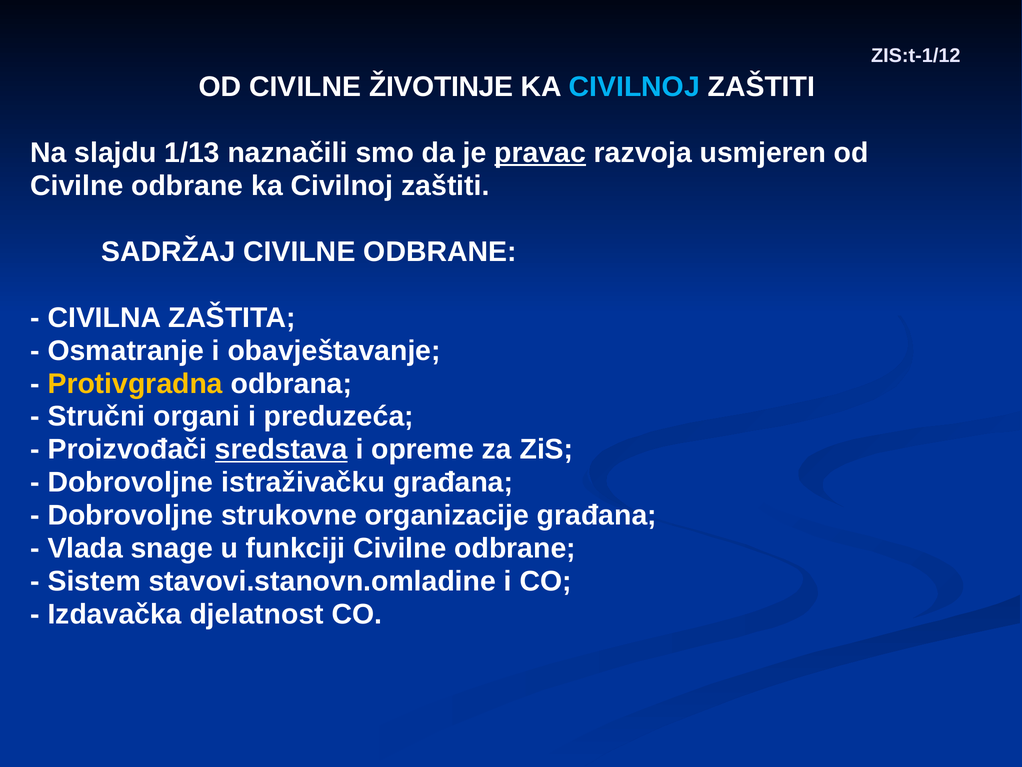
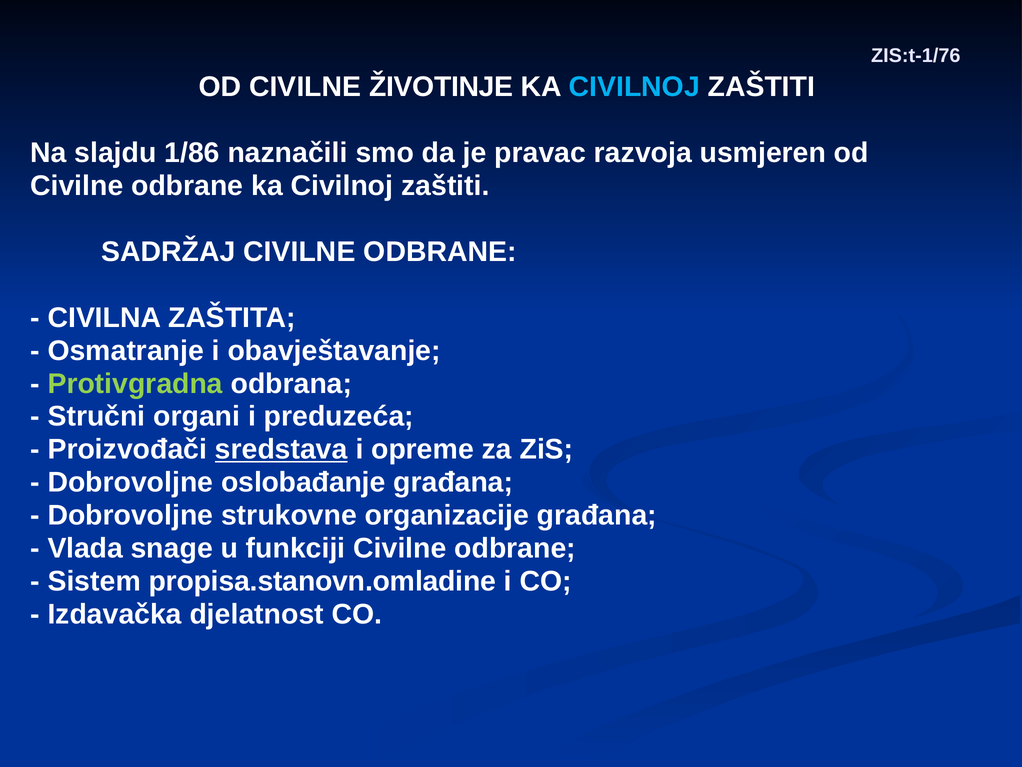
ZIS:t-1/12: ZIS:t-1/12 -> ZIS:t-1/76 (916, 55)
1/13: 1/13 -> 1/86 (192, 153)
pravac underline: present -> none (540, 153)
Protivgradna colour: yellow -> light green (135, 383)
istraživačku: istraživačku -> oslobađanje (303, 482)
stavovi.stanovn.omladine: stavovi.stanovn.omladine -> propisa.stanovn.omladine (322, 581)
